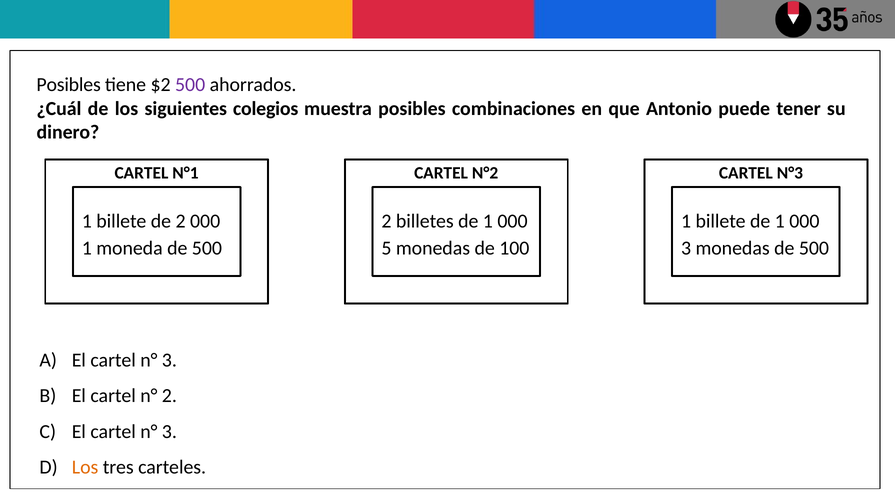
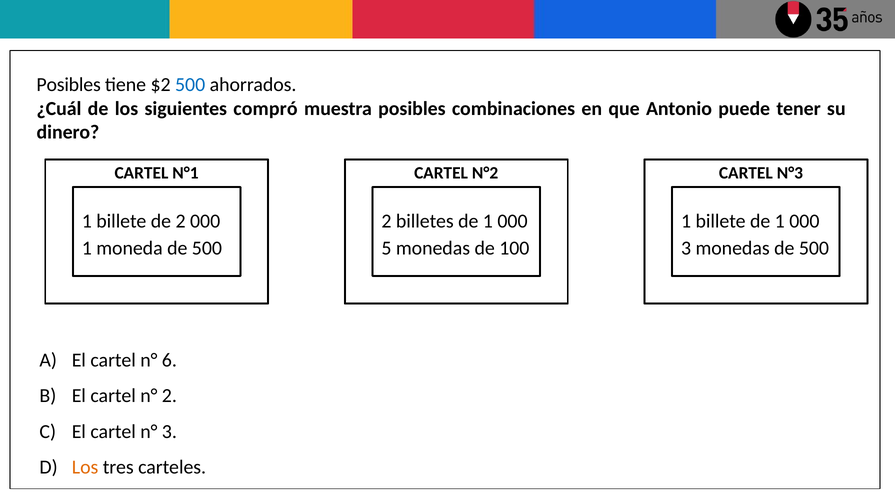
500 colour: purple -> blue (190, 85)
colegios: colegios -> compró (265, 109)
3: 3 -> 6 (169, 361)
